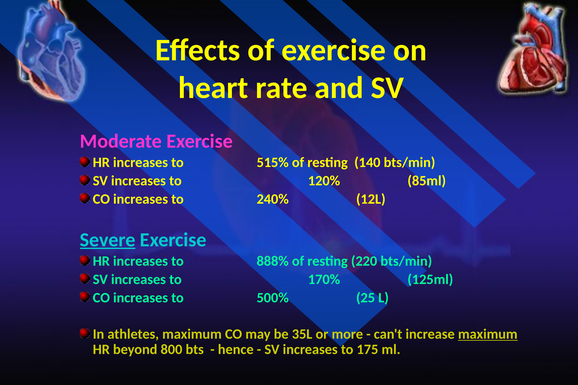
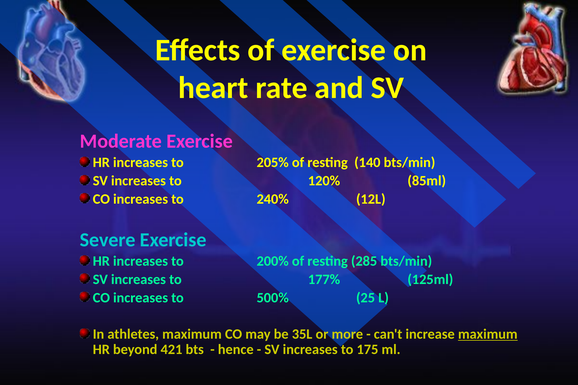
515%: 515% -> 205% (273, 163)
Severe underline: present -> none (108, 240)
888%: 888% -> 200% (273, 261)
220: 220 -> 285 (364, 261)
170%: 170% -> 177% (324, 280)
800: 800 -> 421 (171, 350)
